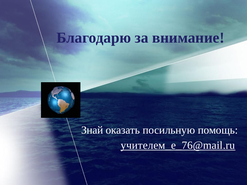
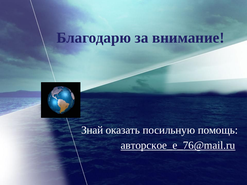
учителем_e_76@mail.ru: учителем_e_76@mail.ru -> авторское_e_76@mail.ru (178, 146)
